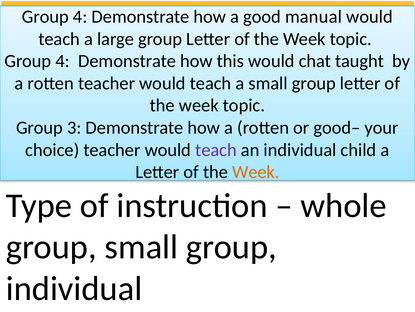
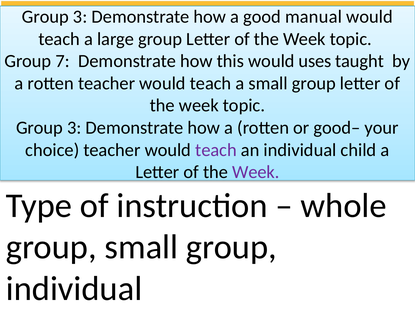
4: 4 -> 3 (80, 17)
4: 4 -> 7 (63, 61)
chat: chat -> uses (315, 61)
Week colour: orange -> purple (256, 172)
